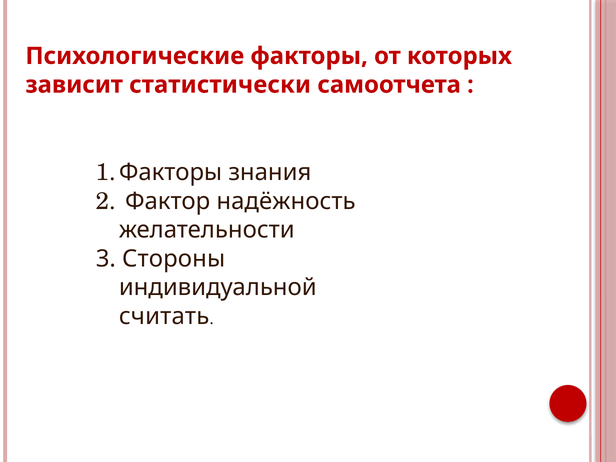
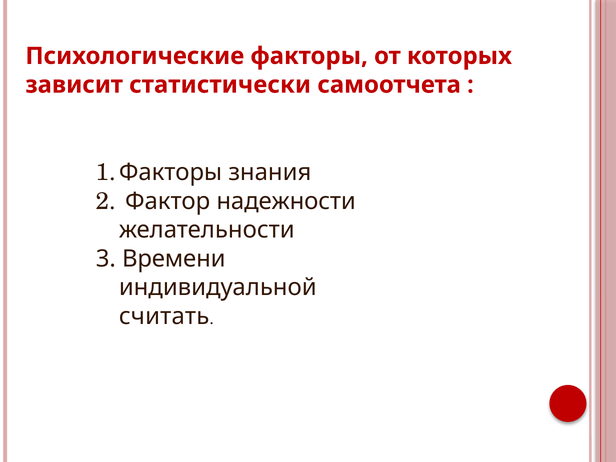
надёжность: надёжность -> надежности (286, 201)
Стороны: Стороны -> Времени (174, 259)
